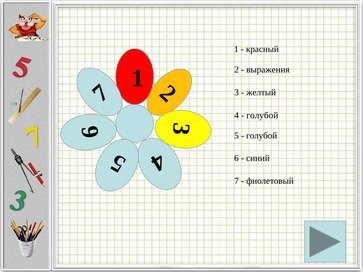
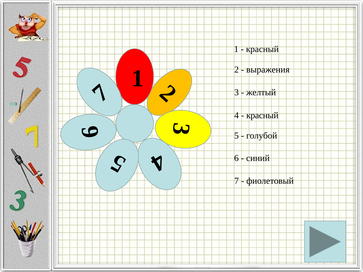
голубой: голубой -> красный (262, 115)
